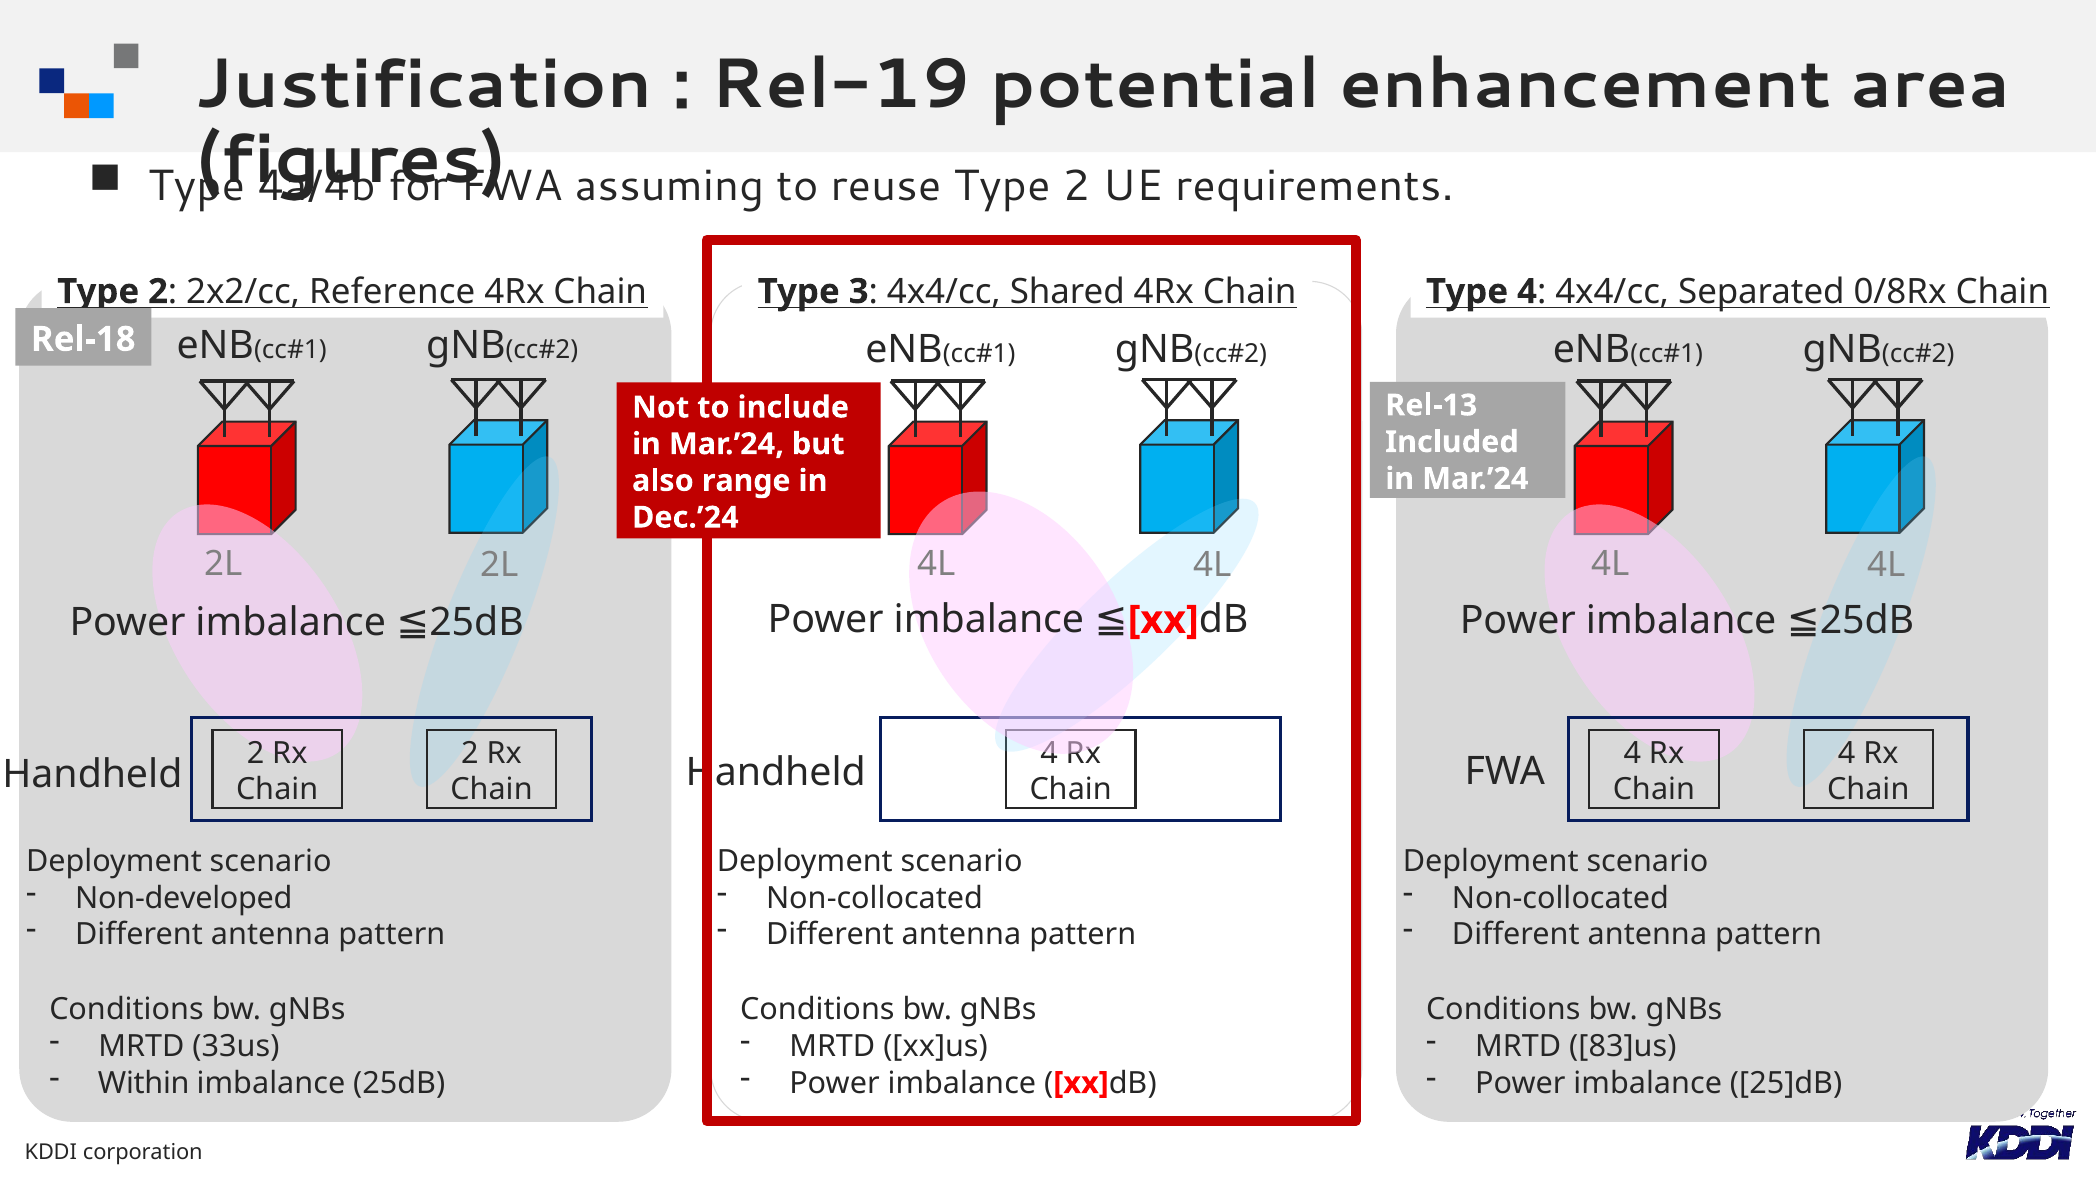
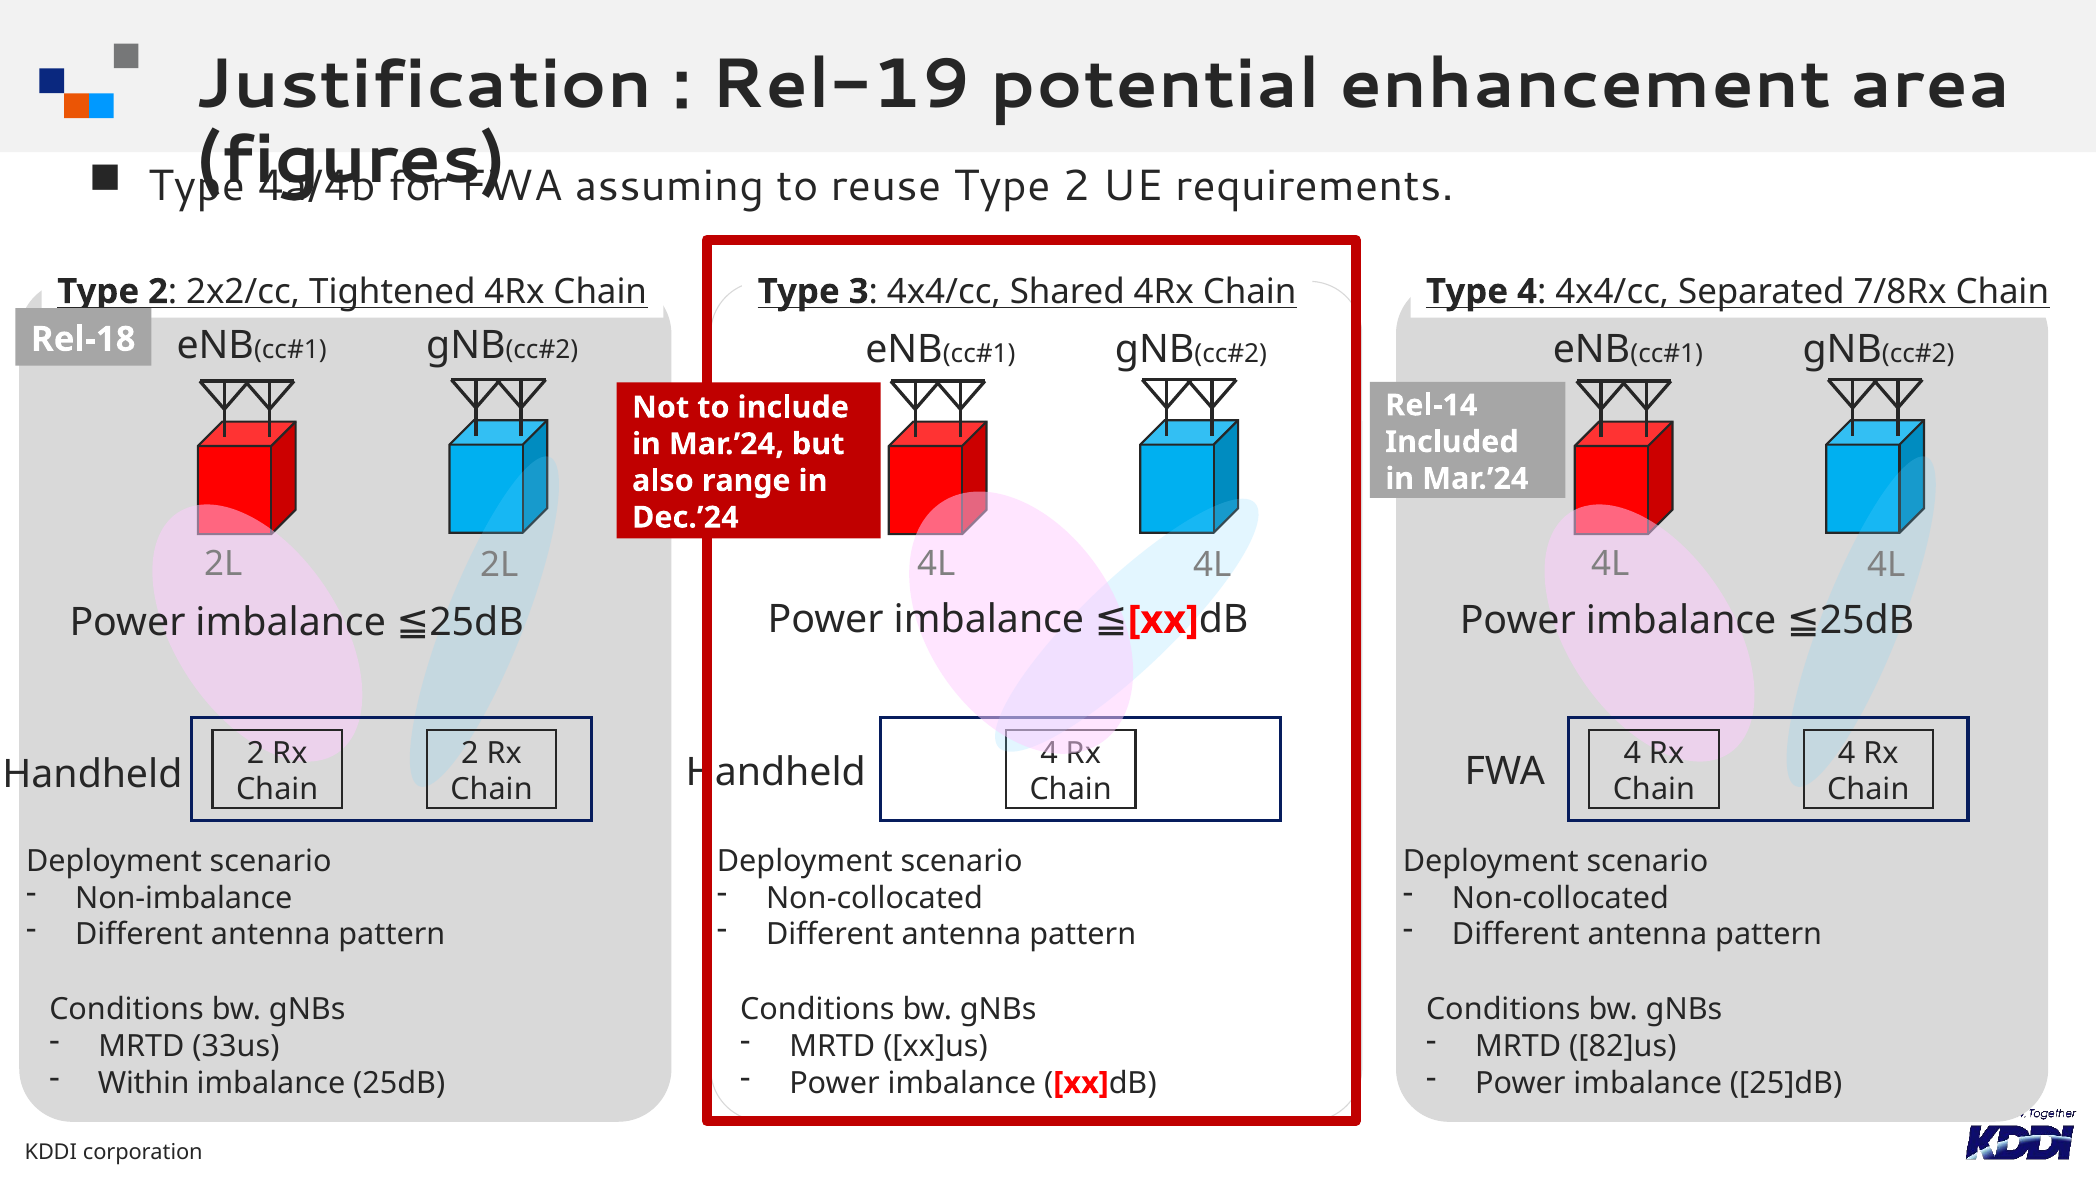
Reference: Reference -> Tightened (392, 292)
0/8Rx: 0/8Rx -> 7/8Rx (1900, 292)
Rel-13: Rel-13 -> Rel-14 (1431, 405)
Non-developed: Non-developed -> Non-imbalance (184, 898)
83]us: 83]us -> 82]us (1623, 1046)
